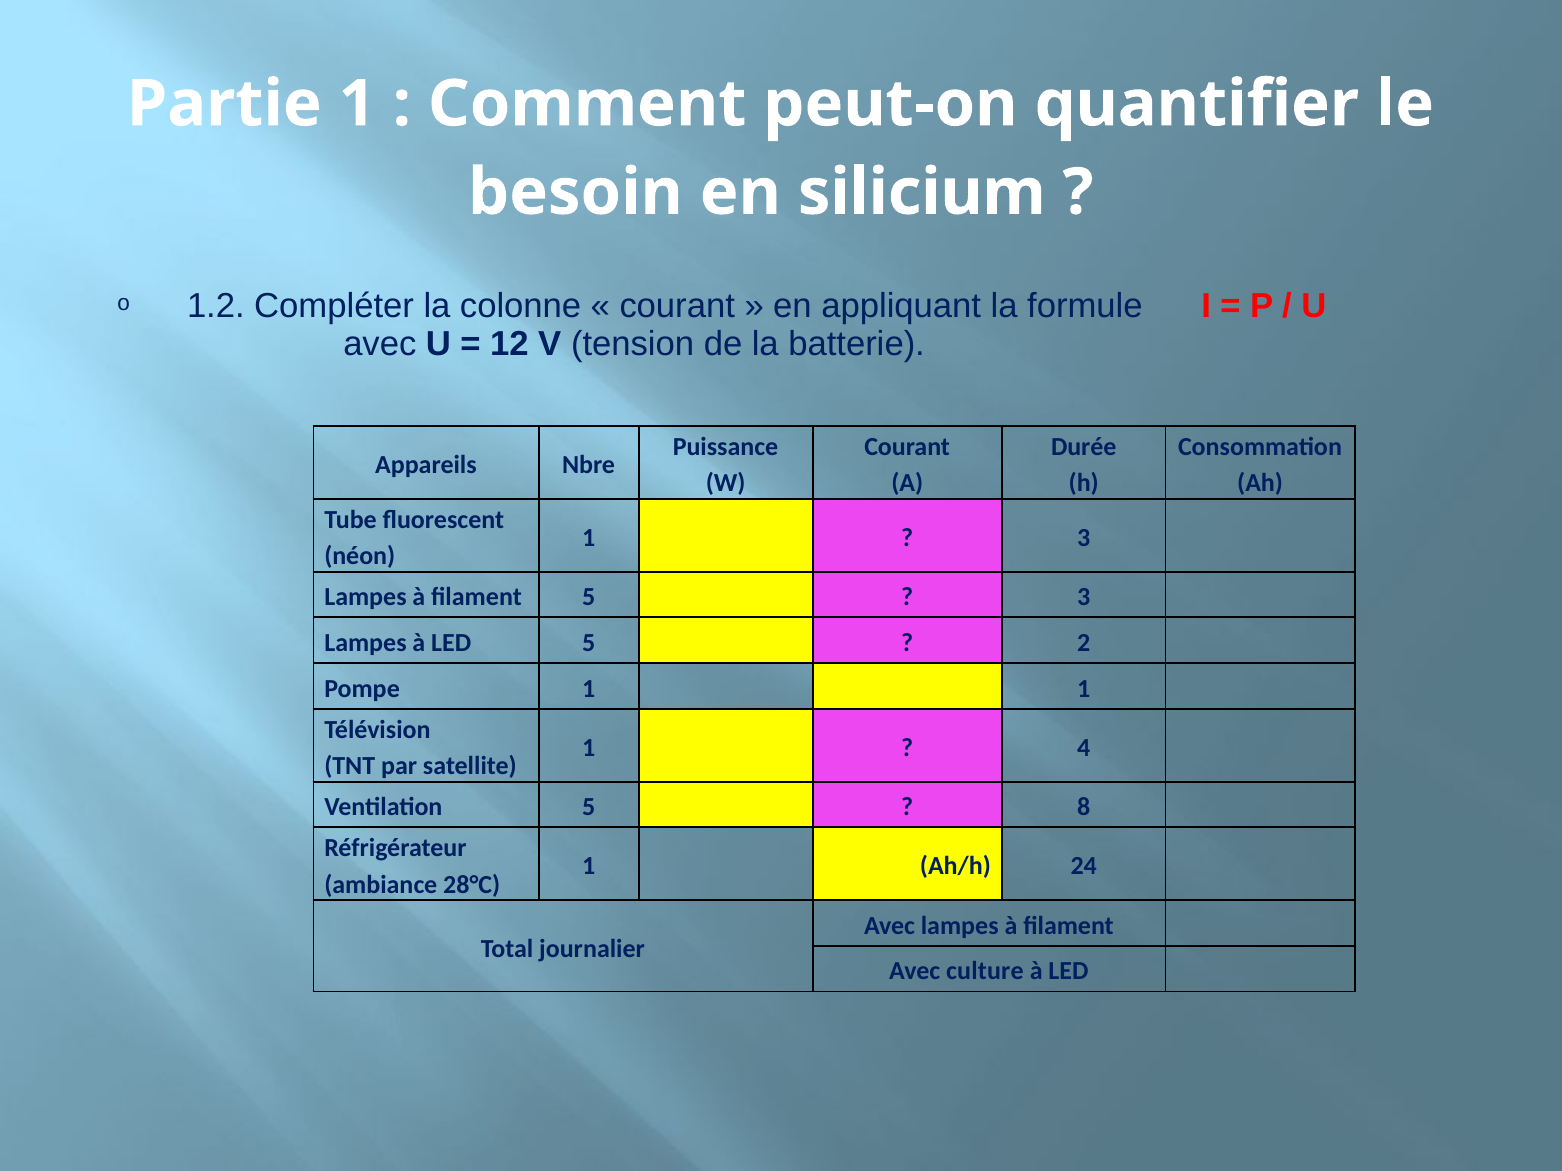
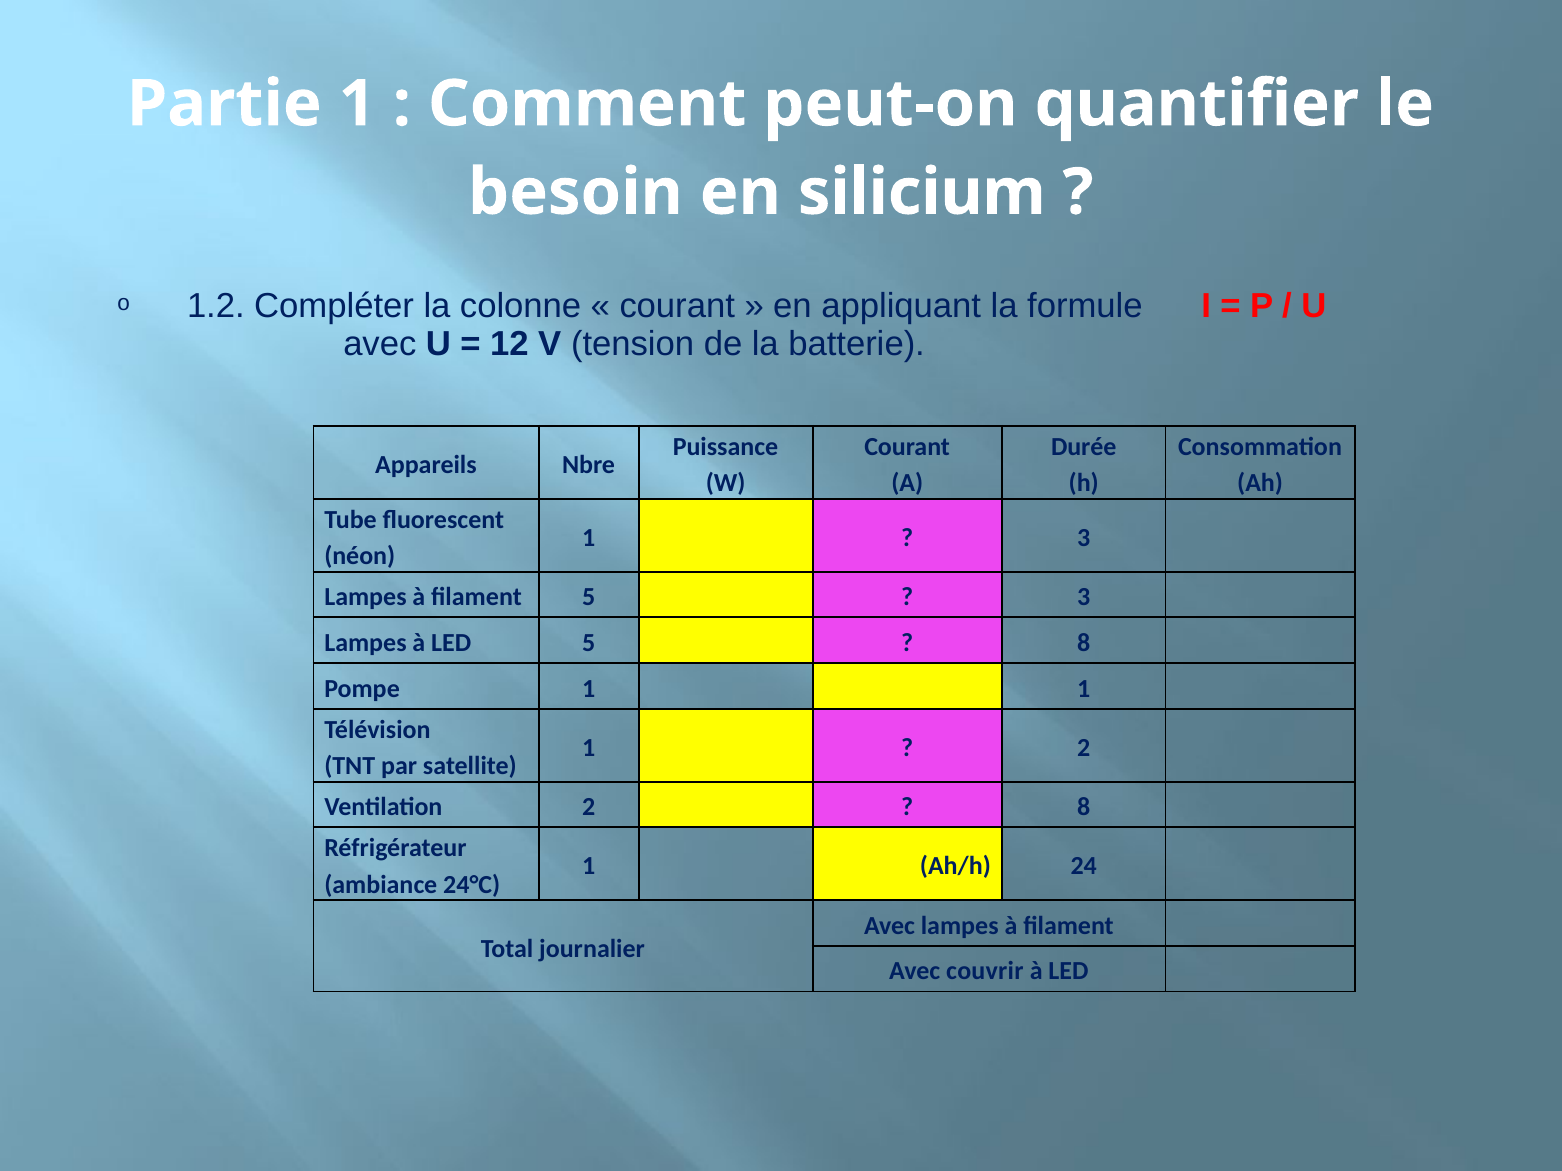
2: 2 -> 8 (1084, 643)
4: 4 -> 2 (1084, 748)
Ventilation 5: 5 -> 2 (589, 807)
28°C: 28°C -> 24°C (472, 885)
culture: culture -> couvrir (985, 972)
